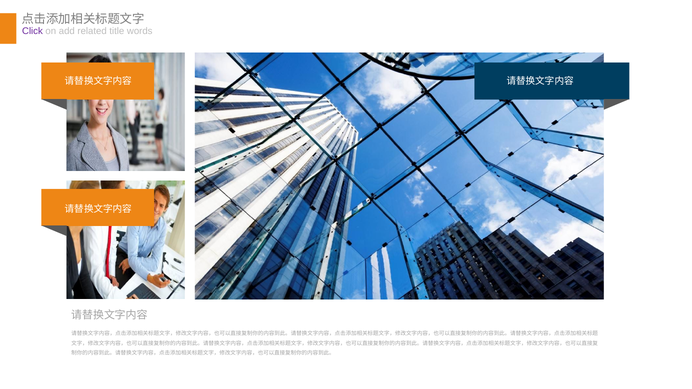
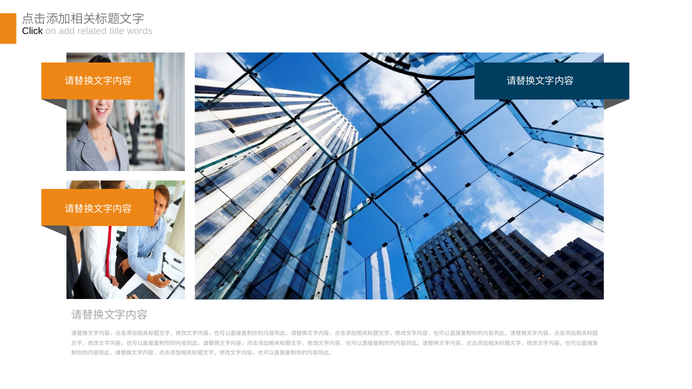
Click colour: purple -> black (32, 31)
